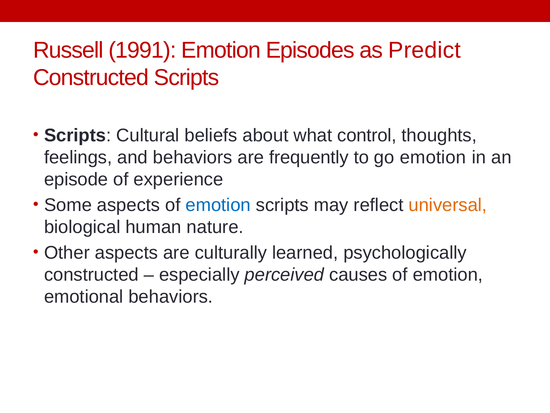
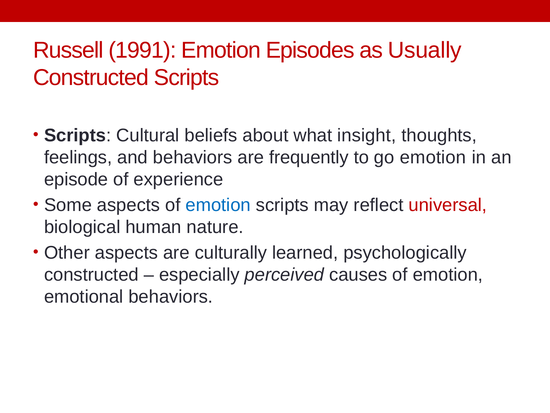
Predict: Predict -> Usually (425, 50)
control: control -> insight (367, 135)
universal colour: orange -> red (448, 205)
